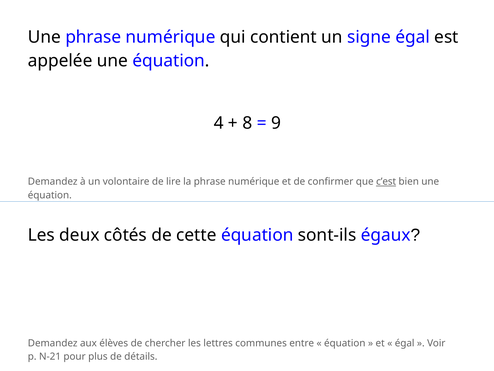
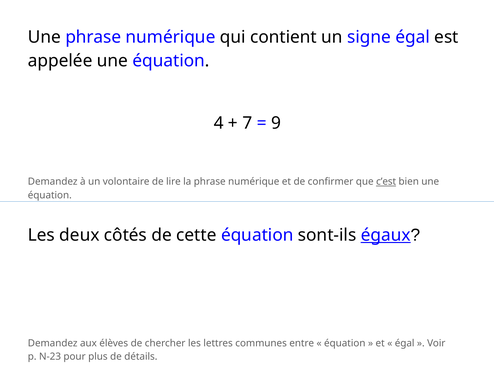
8: 8 -> 7 (247, 123)
égaux underline: none -> present (386, 235)
N-21: N-21 -> N-23 (50, 356)
